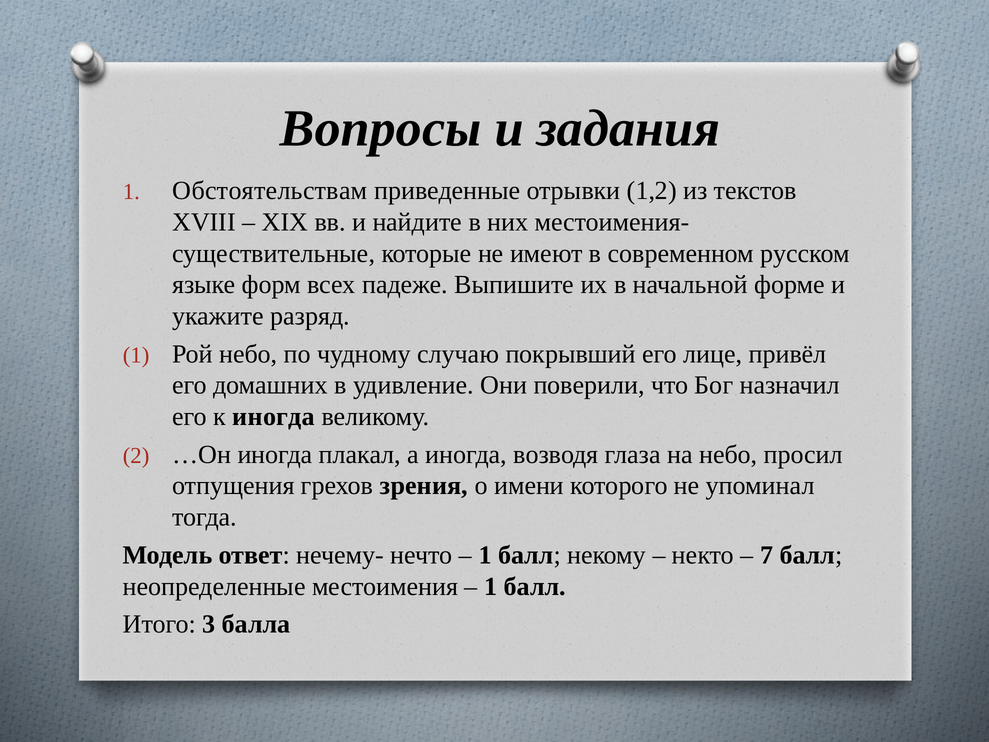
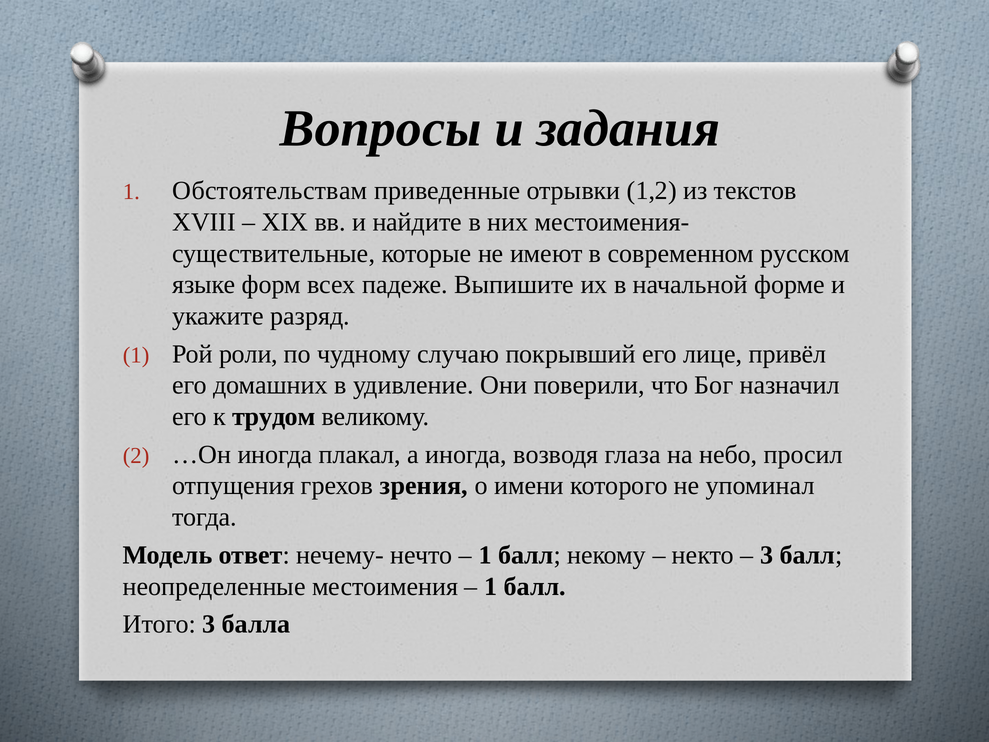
Рой небо: небо -> роли (248, 354)
к иногда: иногда -> трудом (274, 417)
7: 7 -> 3 (767, 555)
